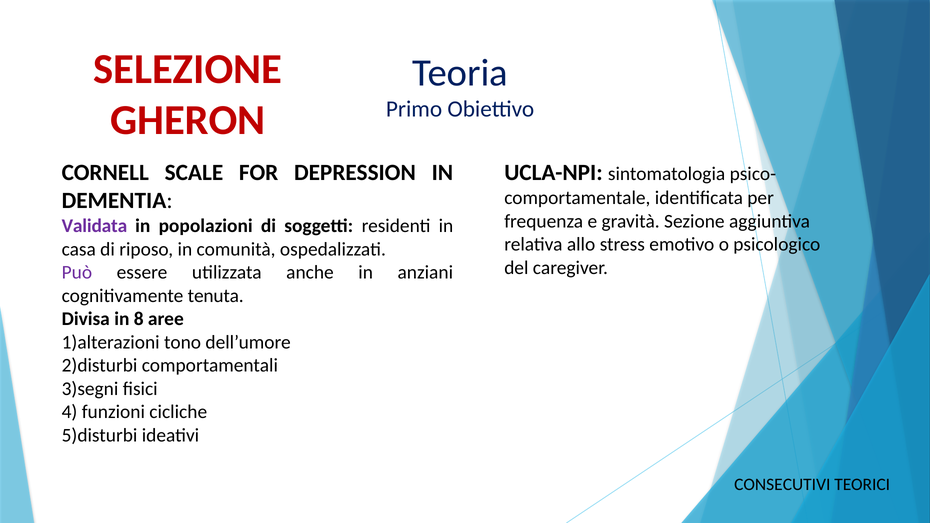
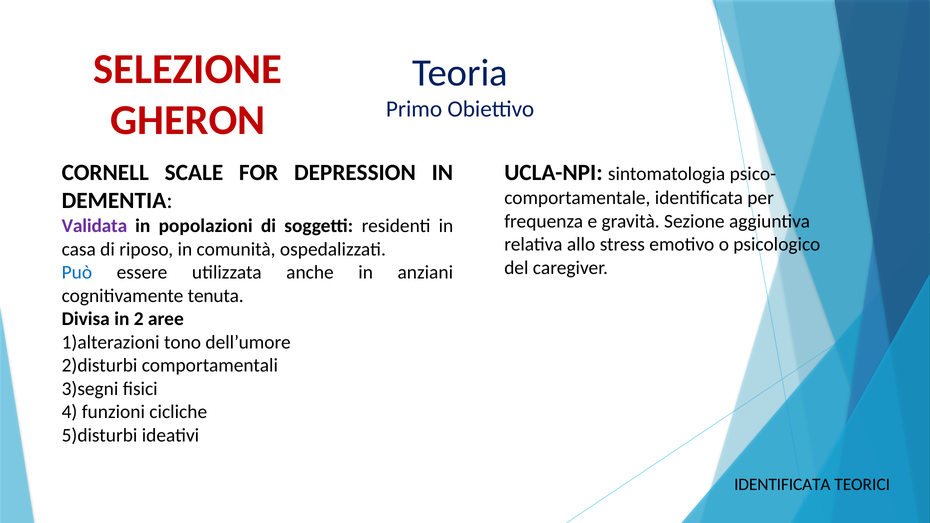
Può colour: purple -> blue (77, 272)
8: 8 -> 2 (139, 319)
CONSECUTIVI: CONSECUTIVI -> IDENTIFICATA (782, 485)
